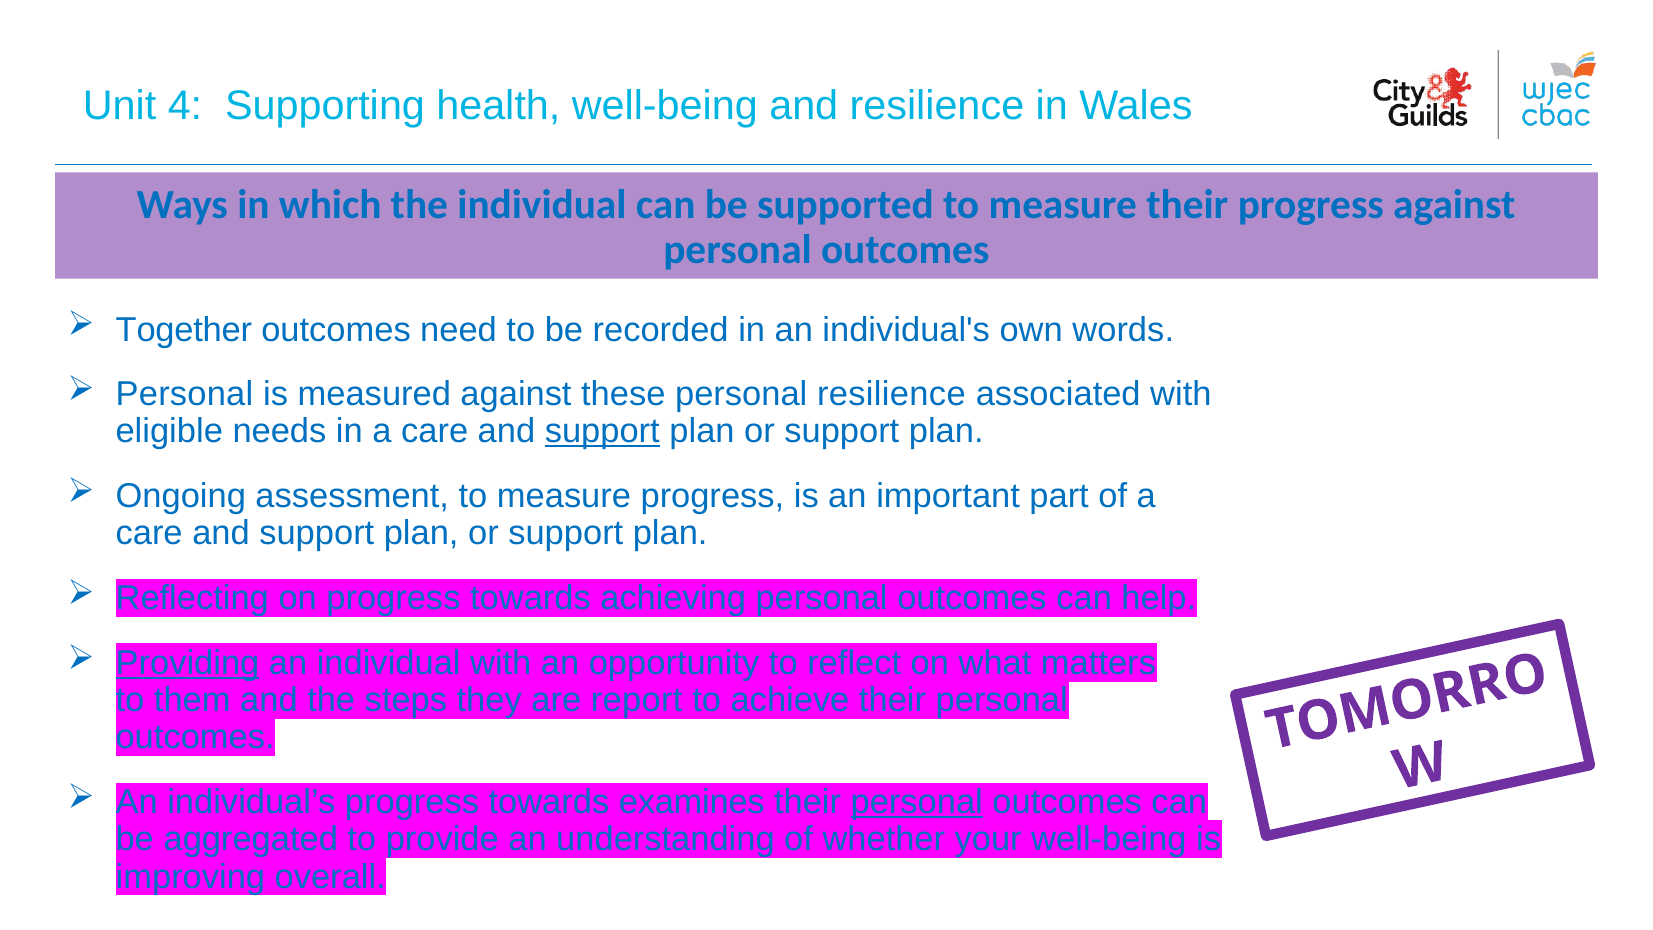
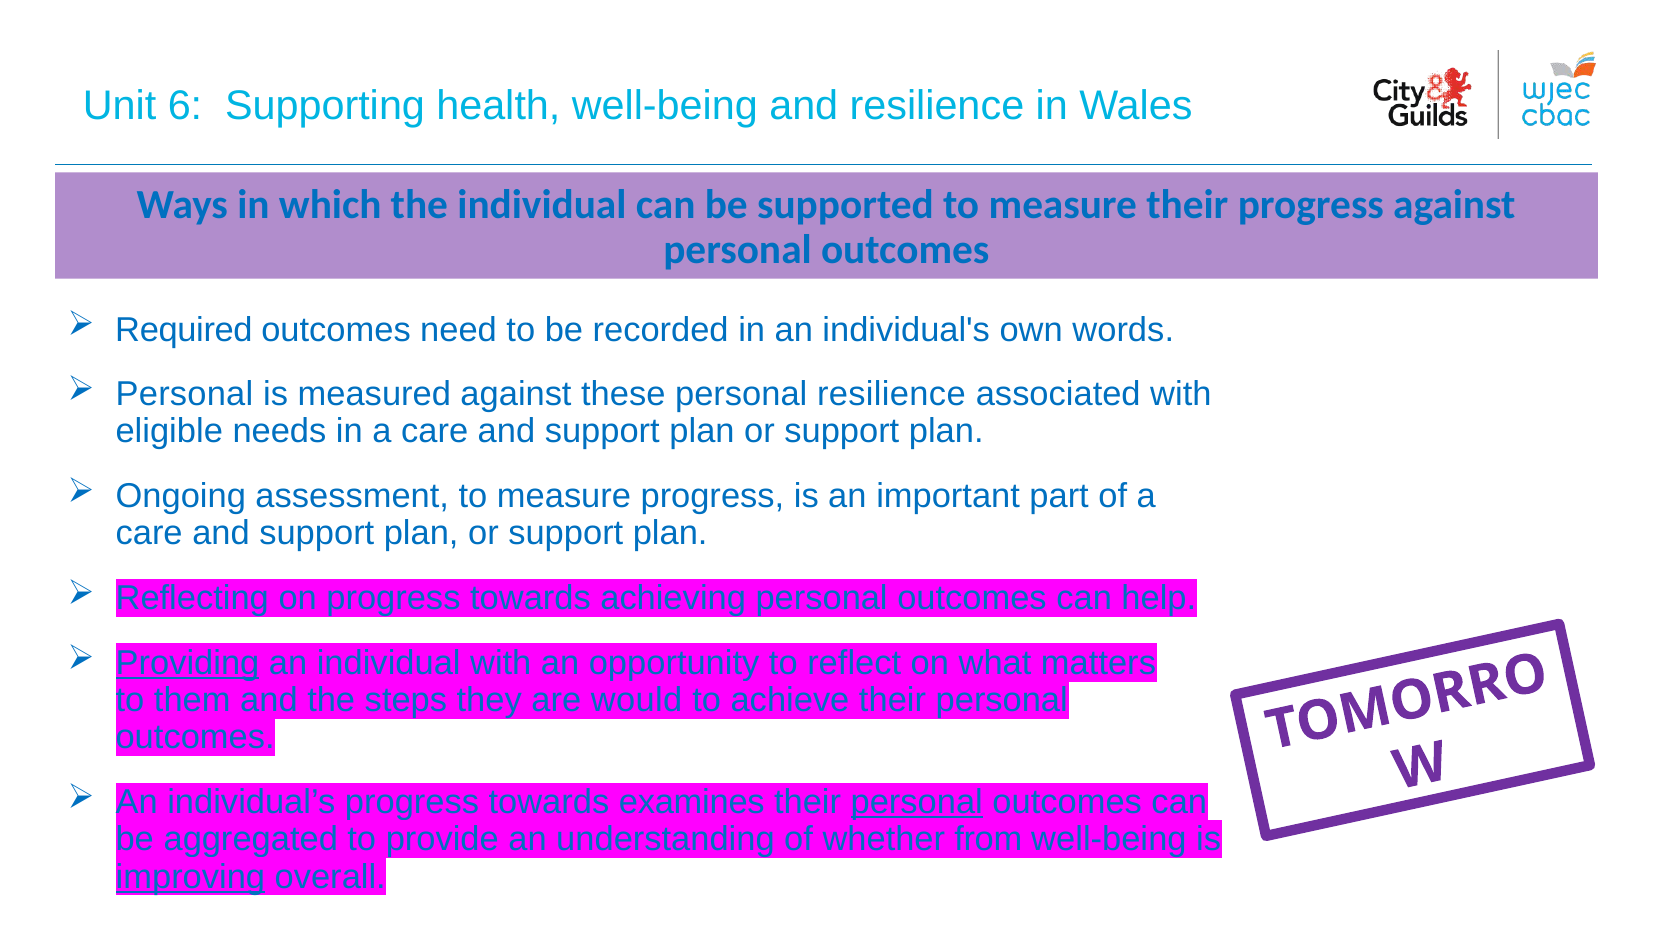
4: 4 -> 6 (185, 106)
Together: Together -> Required (184, 330)
support underline: present -> none (602, 432)
report: report -> would (637, 700)
your: your -> from (988, 839)
improving underline: none -> present (190, 877)
